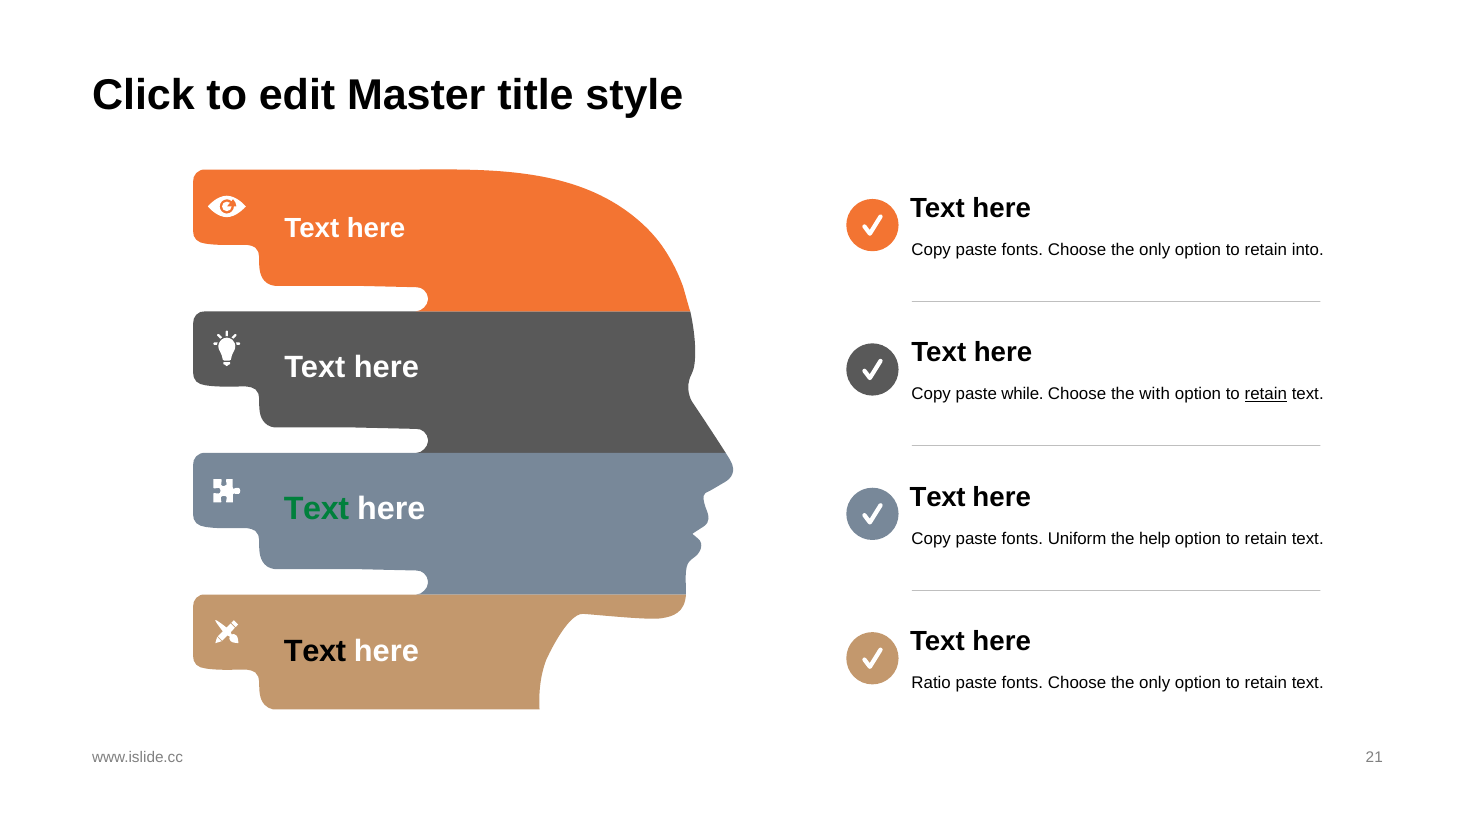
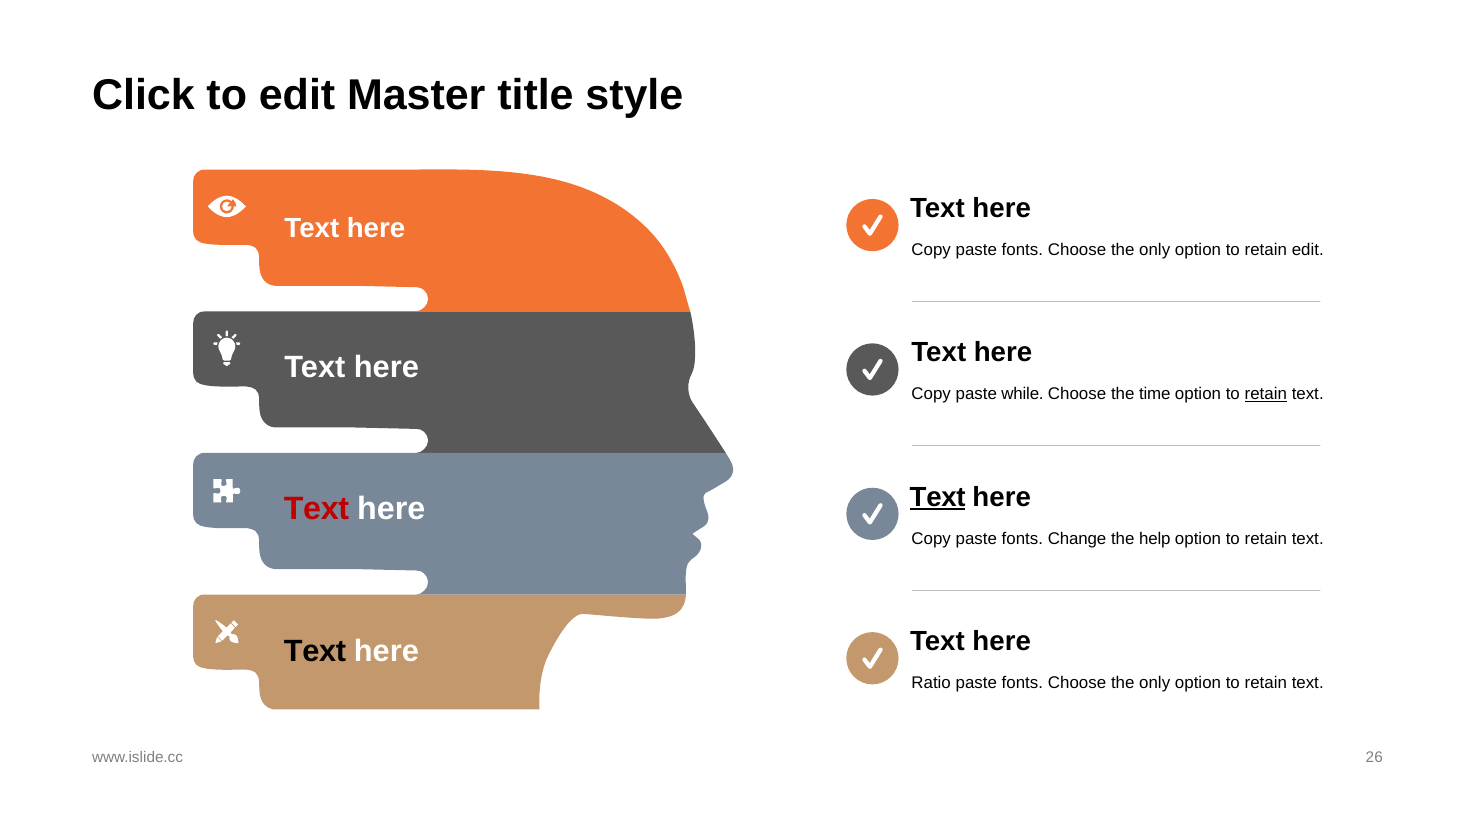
retain into: into -> edit (1308, 250)
with: with -> time (1155, 394)
Text underline: none -> present (938, 497)
Text colour: green -> red (317, 509)
Uniform: Uniform -> Change (1077, 538)
21: 21 -> 26 (1374, 757)
